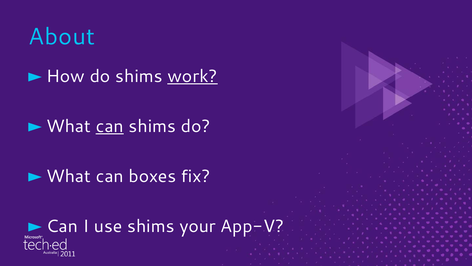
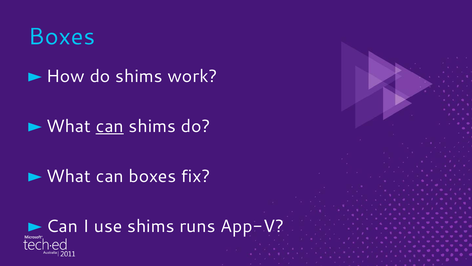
About: About -> Boxes (62, 37)
work underline: present -> none (193, 76)
your: your -> runs (197, 226)
